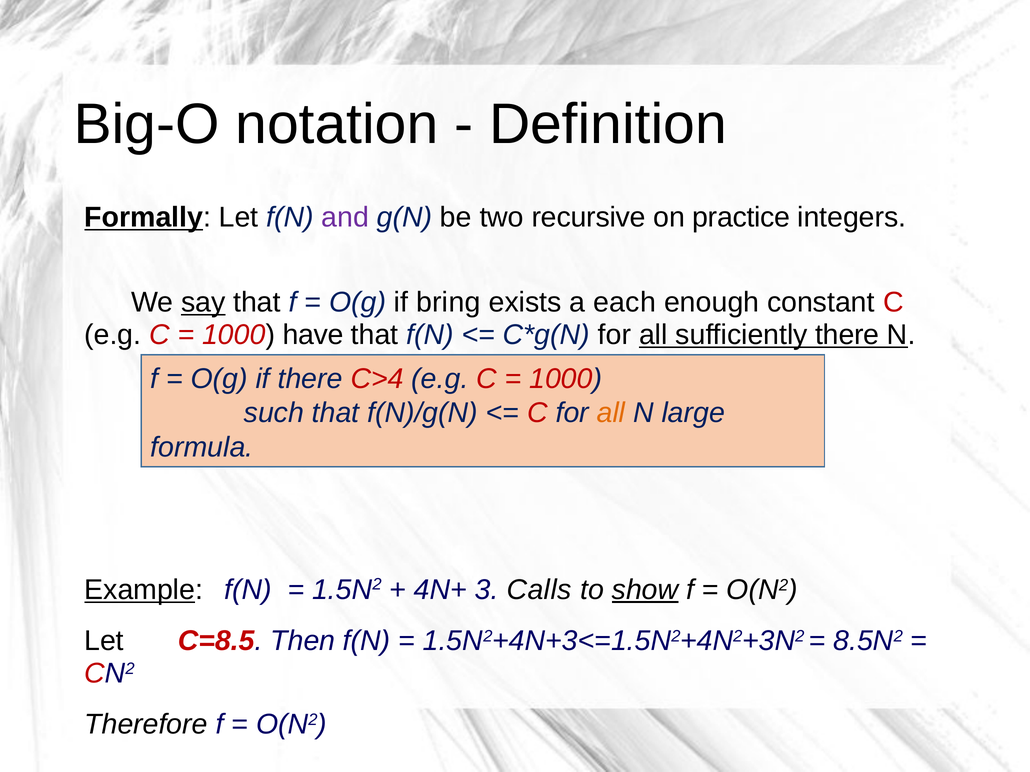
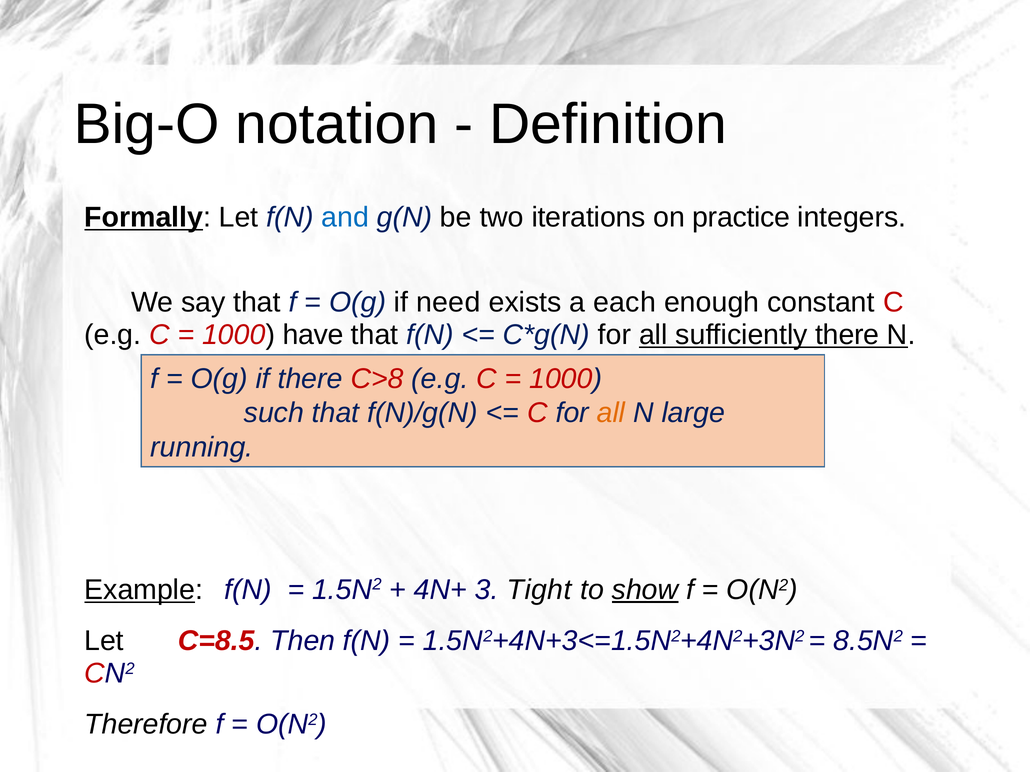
and colour: purple -> blue (345, 217)
recursive: recursive -> iterations (589, 217)
say underline: present -> none (203, 303)
bring: bring -> need (448, 303)
C>4: C>4 -> C>8 (377, 379)
formula: formula -> running (202, 447)
Calls: Calls -> Tight (539, 590)
